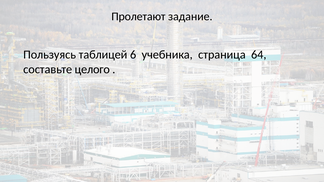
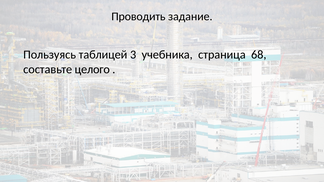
Пролетают: Пролетают -> Проводить (138, 16)
6: 6 -> 3 (133, 55)
64: 64 -> 68 (259, 55)
